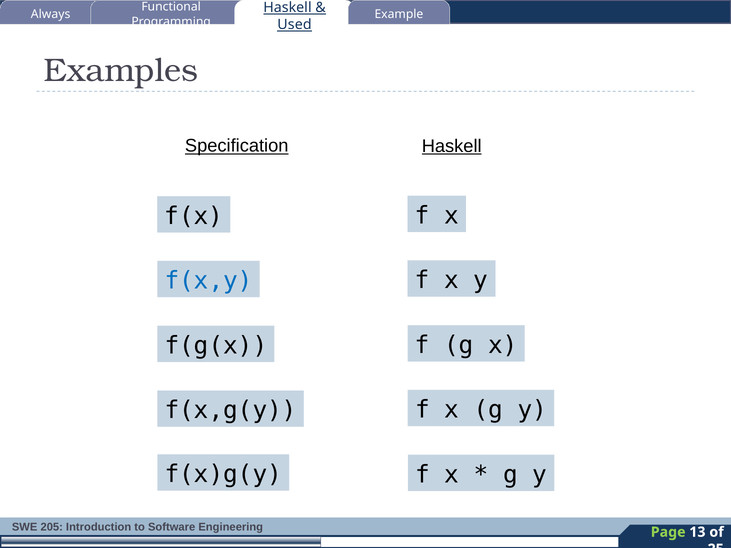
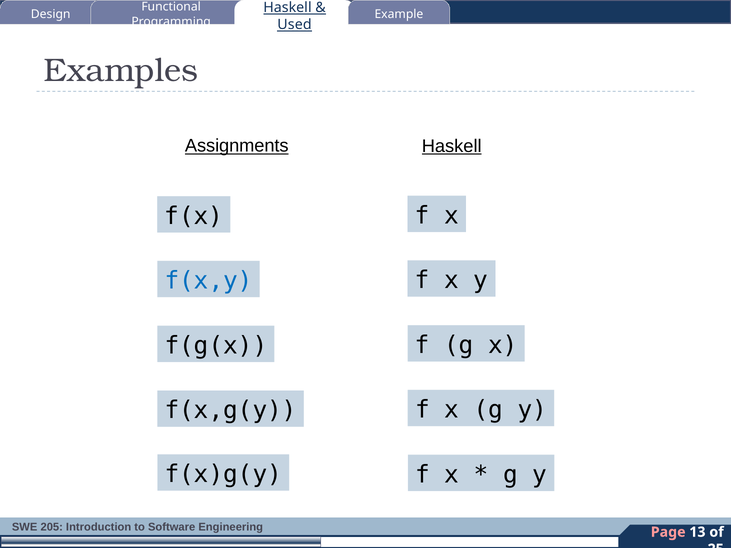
Always: Always -> Design (51, 14)
Specification: Specification -> Assignments (237, 146)
Page colour: light green -> pink (668, 532)
